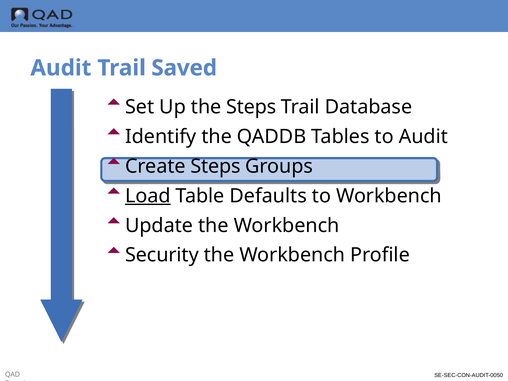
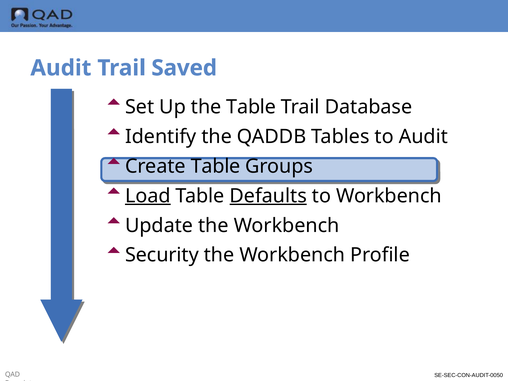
the Steps: Steps -> Table (251, 107)
Create Steps: Steps -> Table (216, 166)
Defaults underline: none -> present (268, 196)
